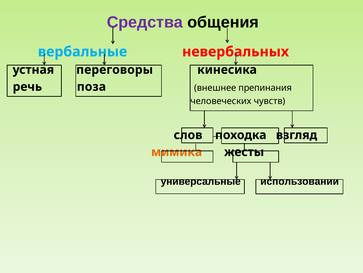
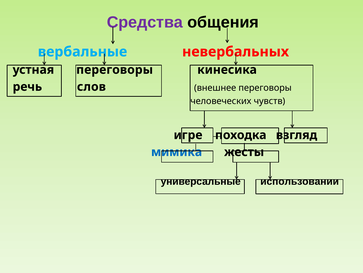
поза: поза -> слов (91, 87)
внешнее препинания: препинания -> переговоры (265, 88)
слов: слов -> игре (188, 135)
мимика colour: orange -> blue (177, 152)
